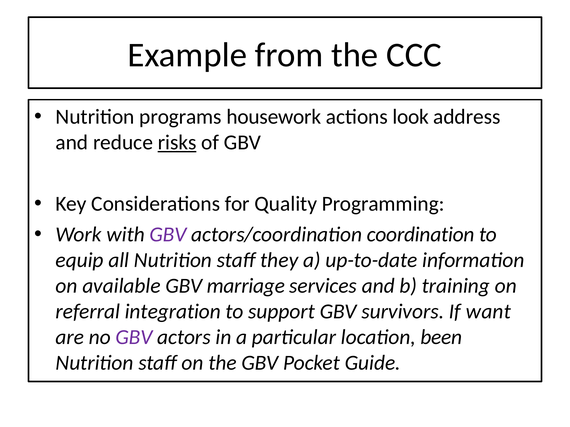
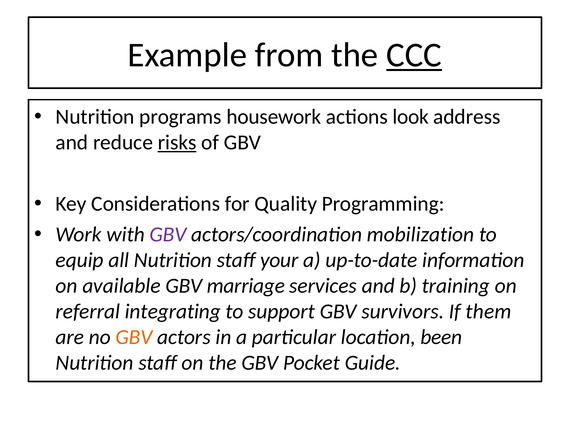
CCC underline: none -> present (414, 55)
coordination: coordination -> mobilization (421, 235)
they: they -> your (279, 261)
integration: integration -> integrating (173, 312)
want: want -> them (489, 312)
GBV colour: purple -> orange (134, 338)
